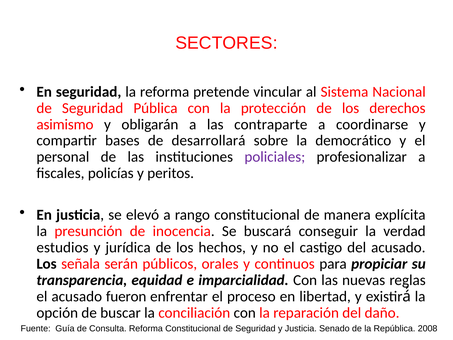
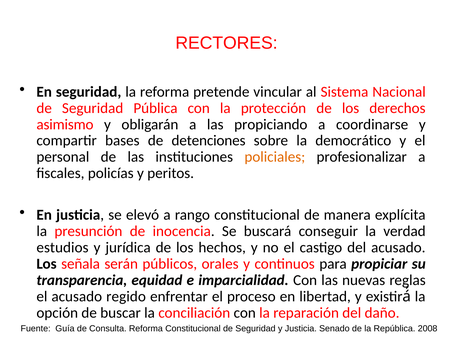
SECTORES: SECTORES -> RECTORES (227, 43)
contraparte: contraparte -> propiciando (271, 124)
desarrollará: desarrollará -> detenciones (209, 141)
policiales colour: purple -> orange (275, 157)
fueron: fueron -> regido (126, 296)
